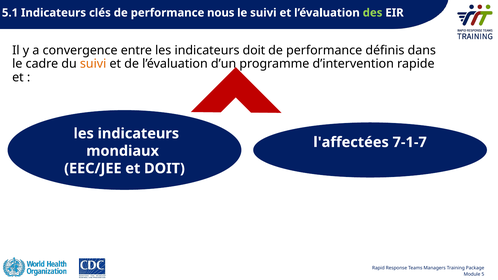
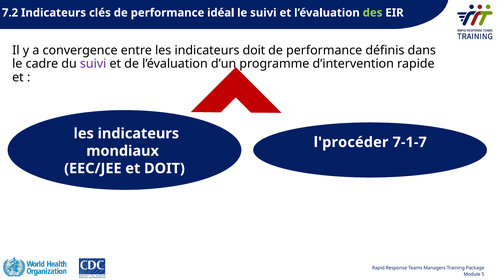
5.1: 5.1 -> 7.2 (10, 13)
nous: nous -> idéal (221, 13)
suivi colour: orange -> purple (93, 64)
l'affectées: l'affectées -> l'procéder (351, 142)
